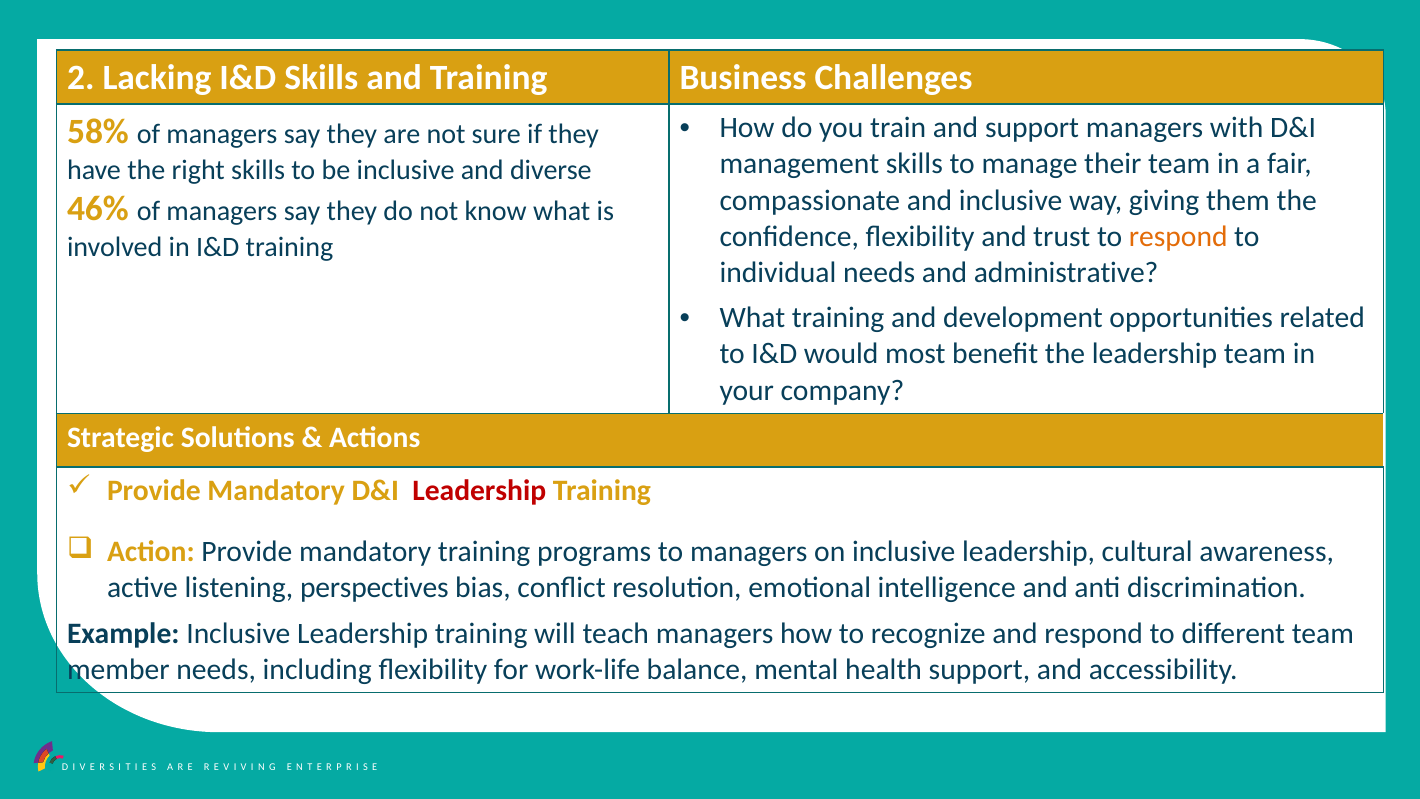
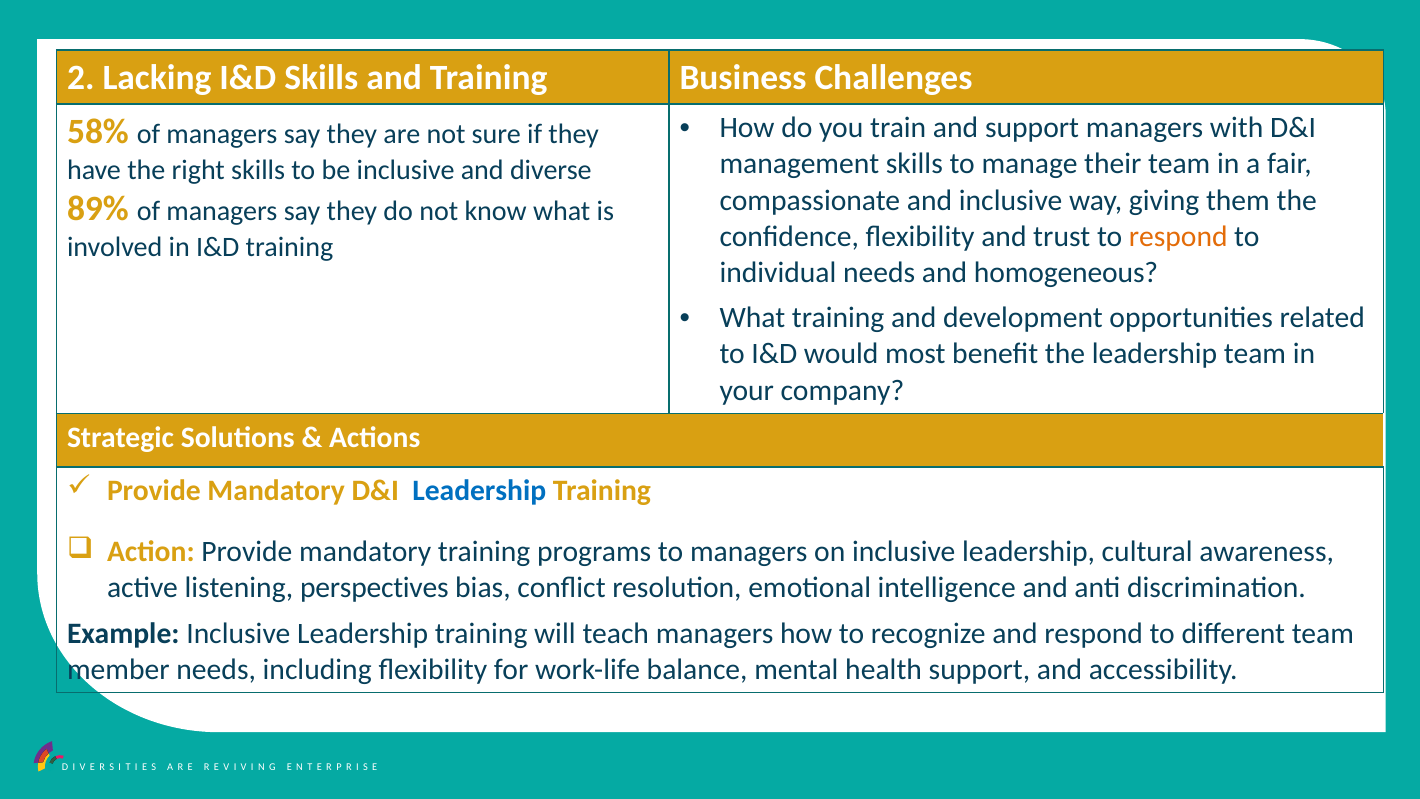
46%: 46% -> 89% (98, 209)
administrative: administrative -> homogeneous (1066, 273)
Leadership colour: red -> blue (479, 491)
